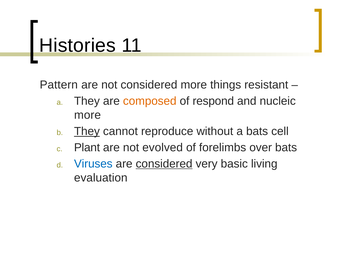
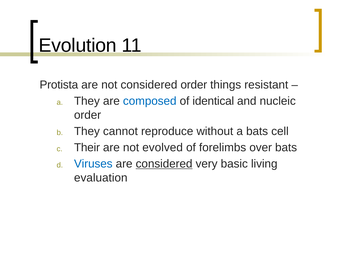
Histories: Histories -> Evolution (78, 45)
Pattern: Pattern -> Protista (59, 85)
considered more: more -> order (194, 85)
composed colour: orange -> blue (150, 101)
respond: respond -> identical (213, 101)
more: more -> order (88, 115)
They underline: present -> none (87, 131)
Plant: Plant -> Their (87, 148)
